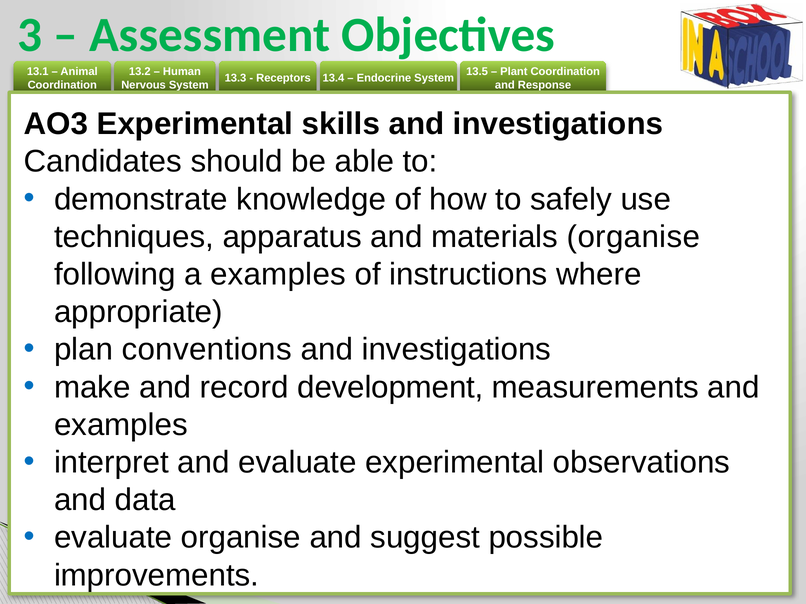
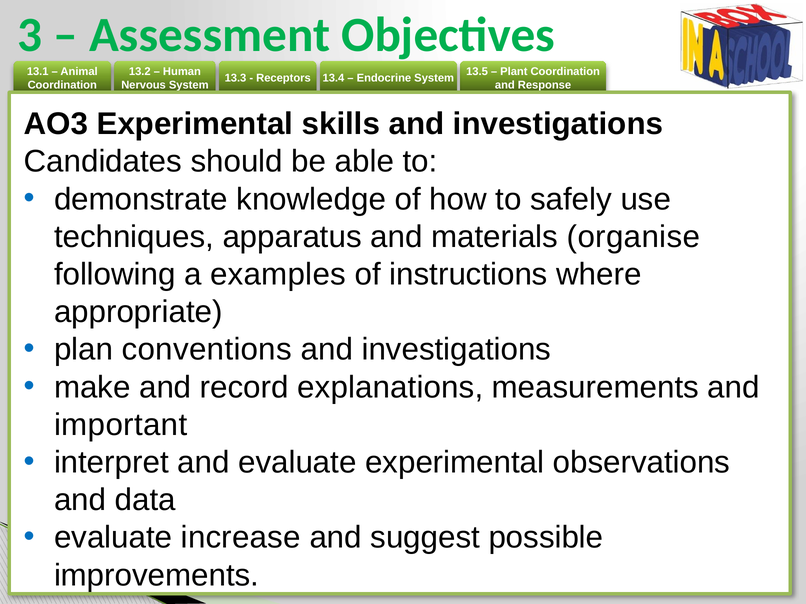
development: development -> explanations (390, 388)
examples: examples -> important (121, 425)
evaluate organise: organise -> increase (241, 538)
